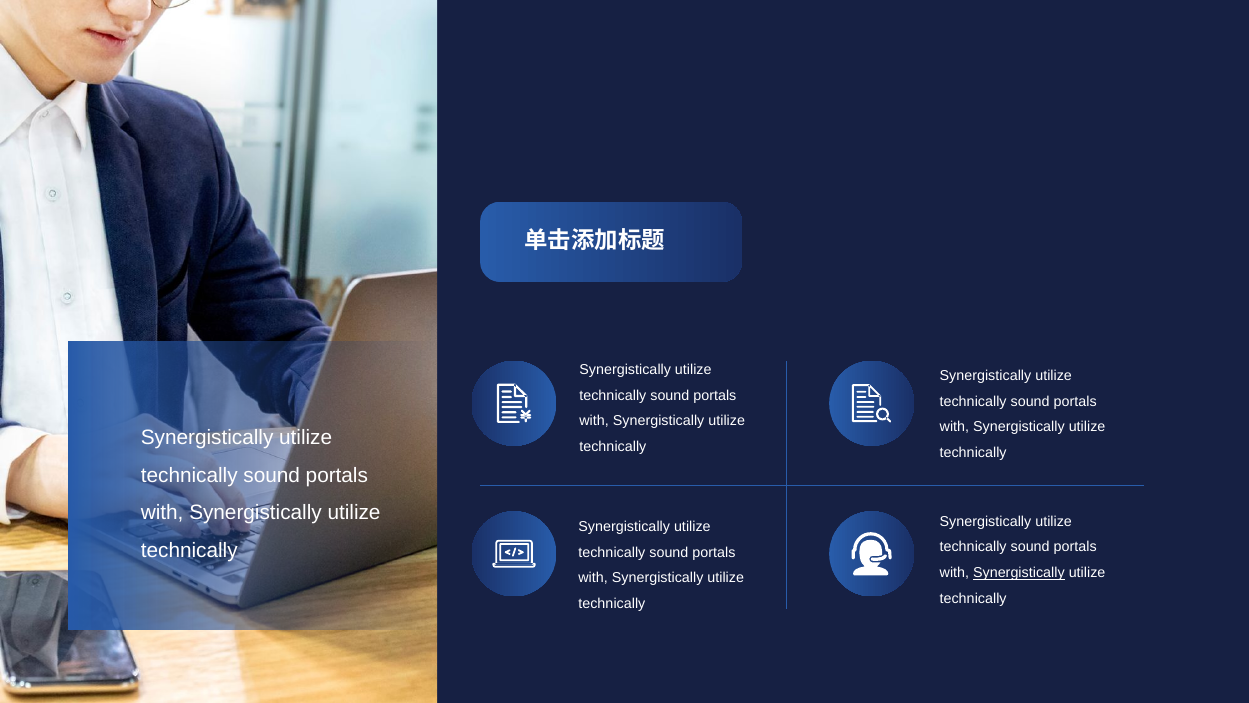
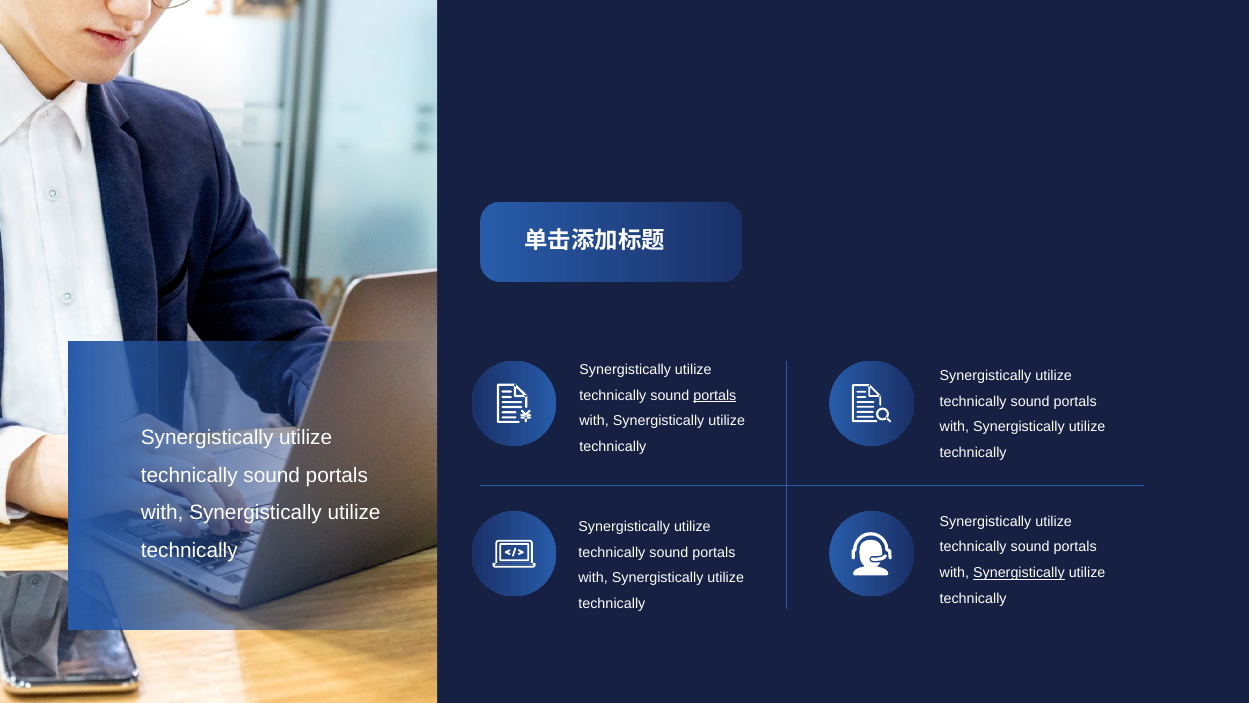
portals underline: none -> present (715, 395)
